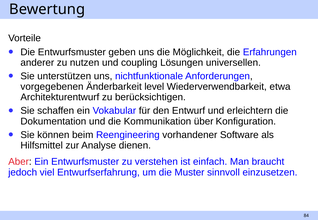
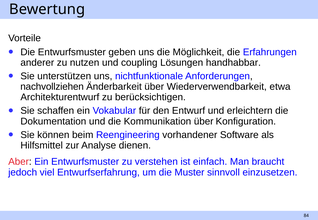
universellen: universellen -> handhabbar (233, 63)
vorgegebenen: vorgegebenen -> nachvollziehen (52, 87)
Änderbarkeit level: level -> über (154, 87)
